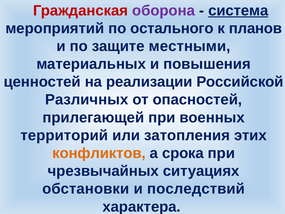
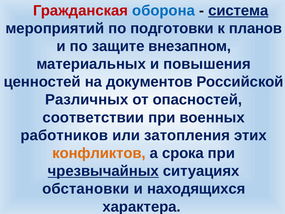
оборона colour: purple -> blue (164, 10)
остального: остального -> подготовки (172, 28)
местными: местными -> внезапном (190, 46)
реализации: реализации -> документов (149, 82)
прилегающей: прилегающей -> соответствии (93, 117)
территорий: территорий -> работников (64, 135)
чрезвычайных underline: none -> present (103, 171)
последствий: последствий -> находящихся (196, 189)
